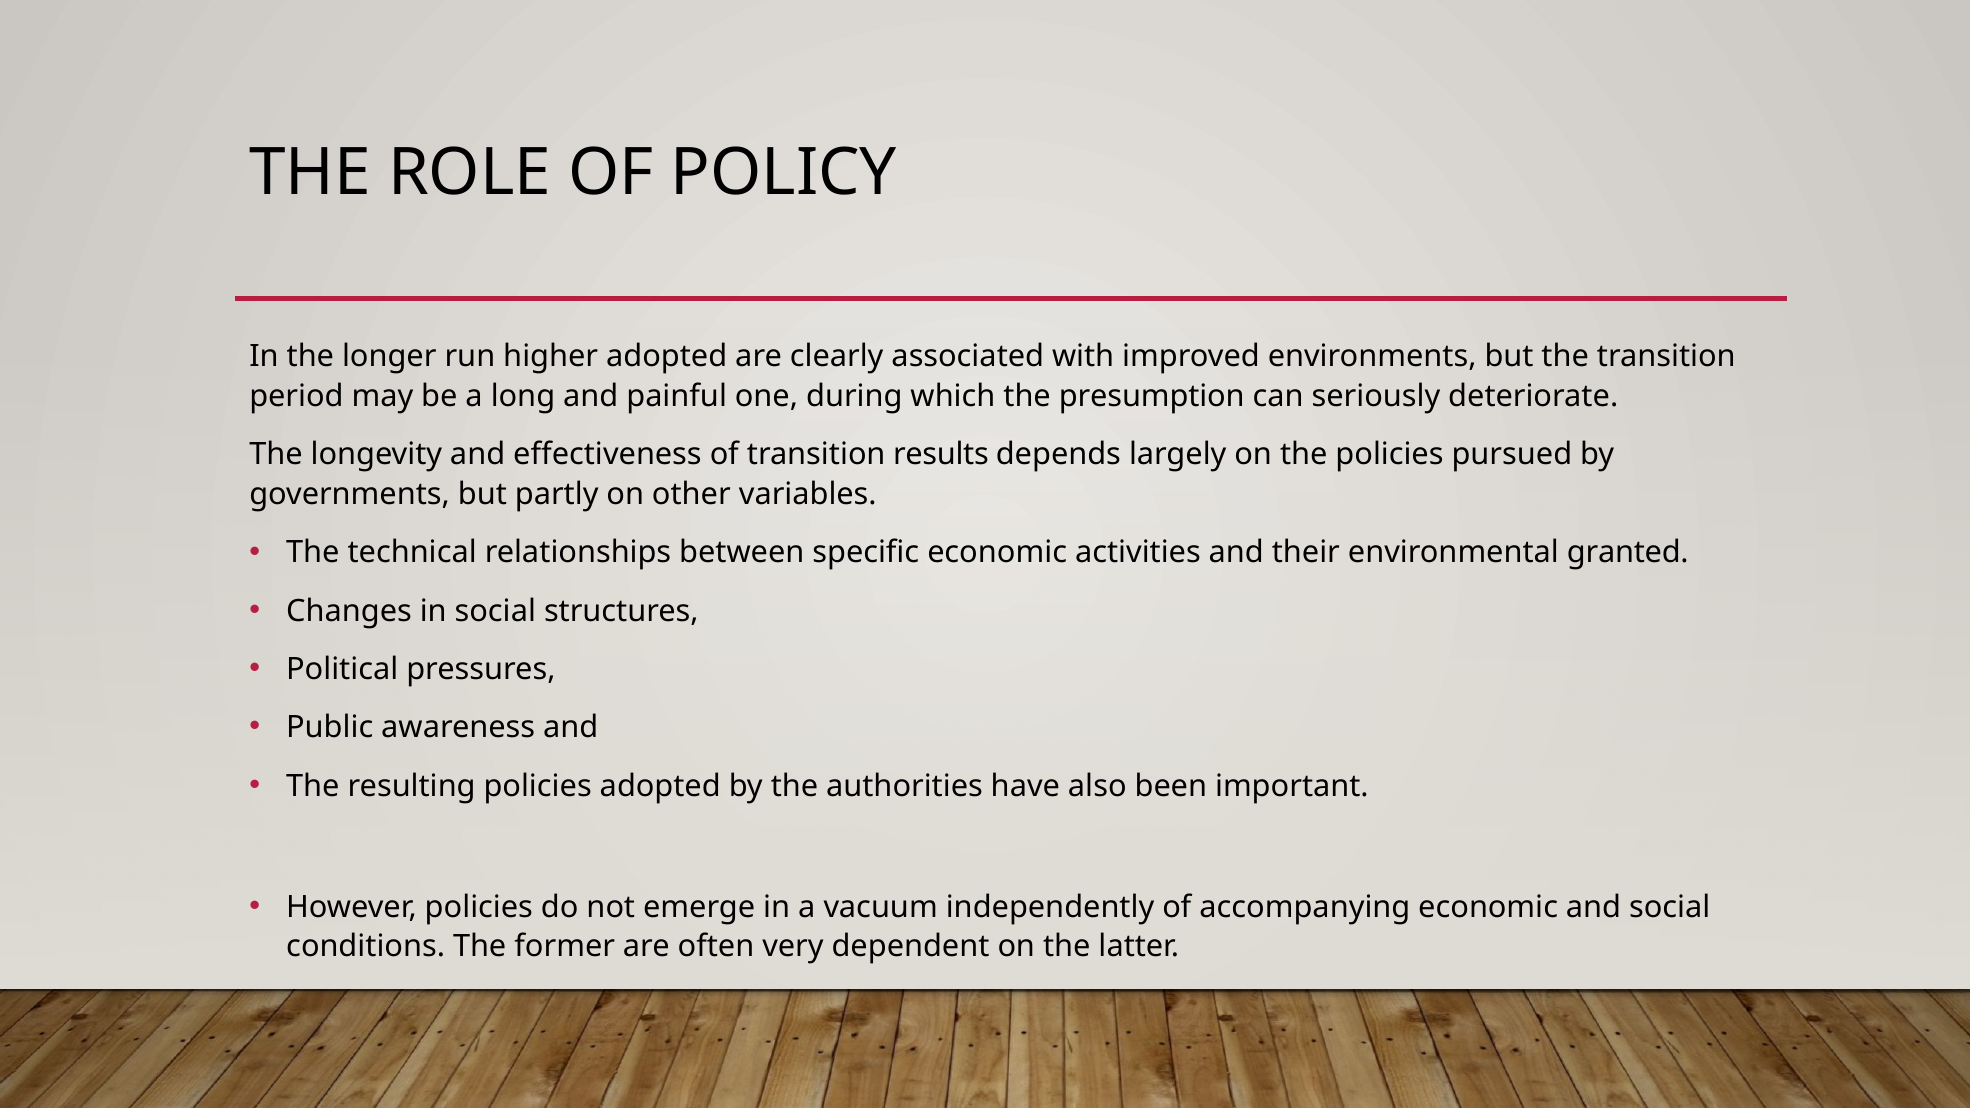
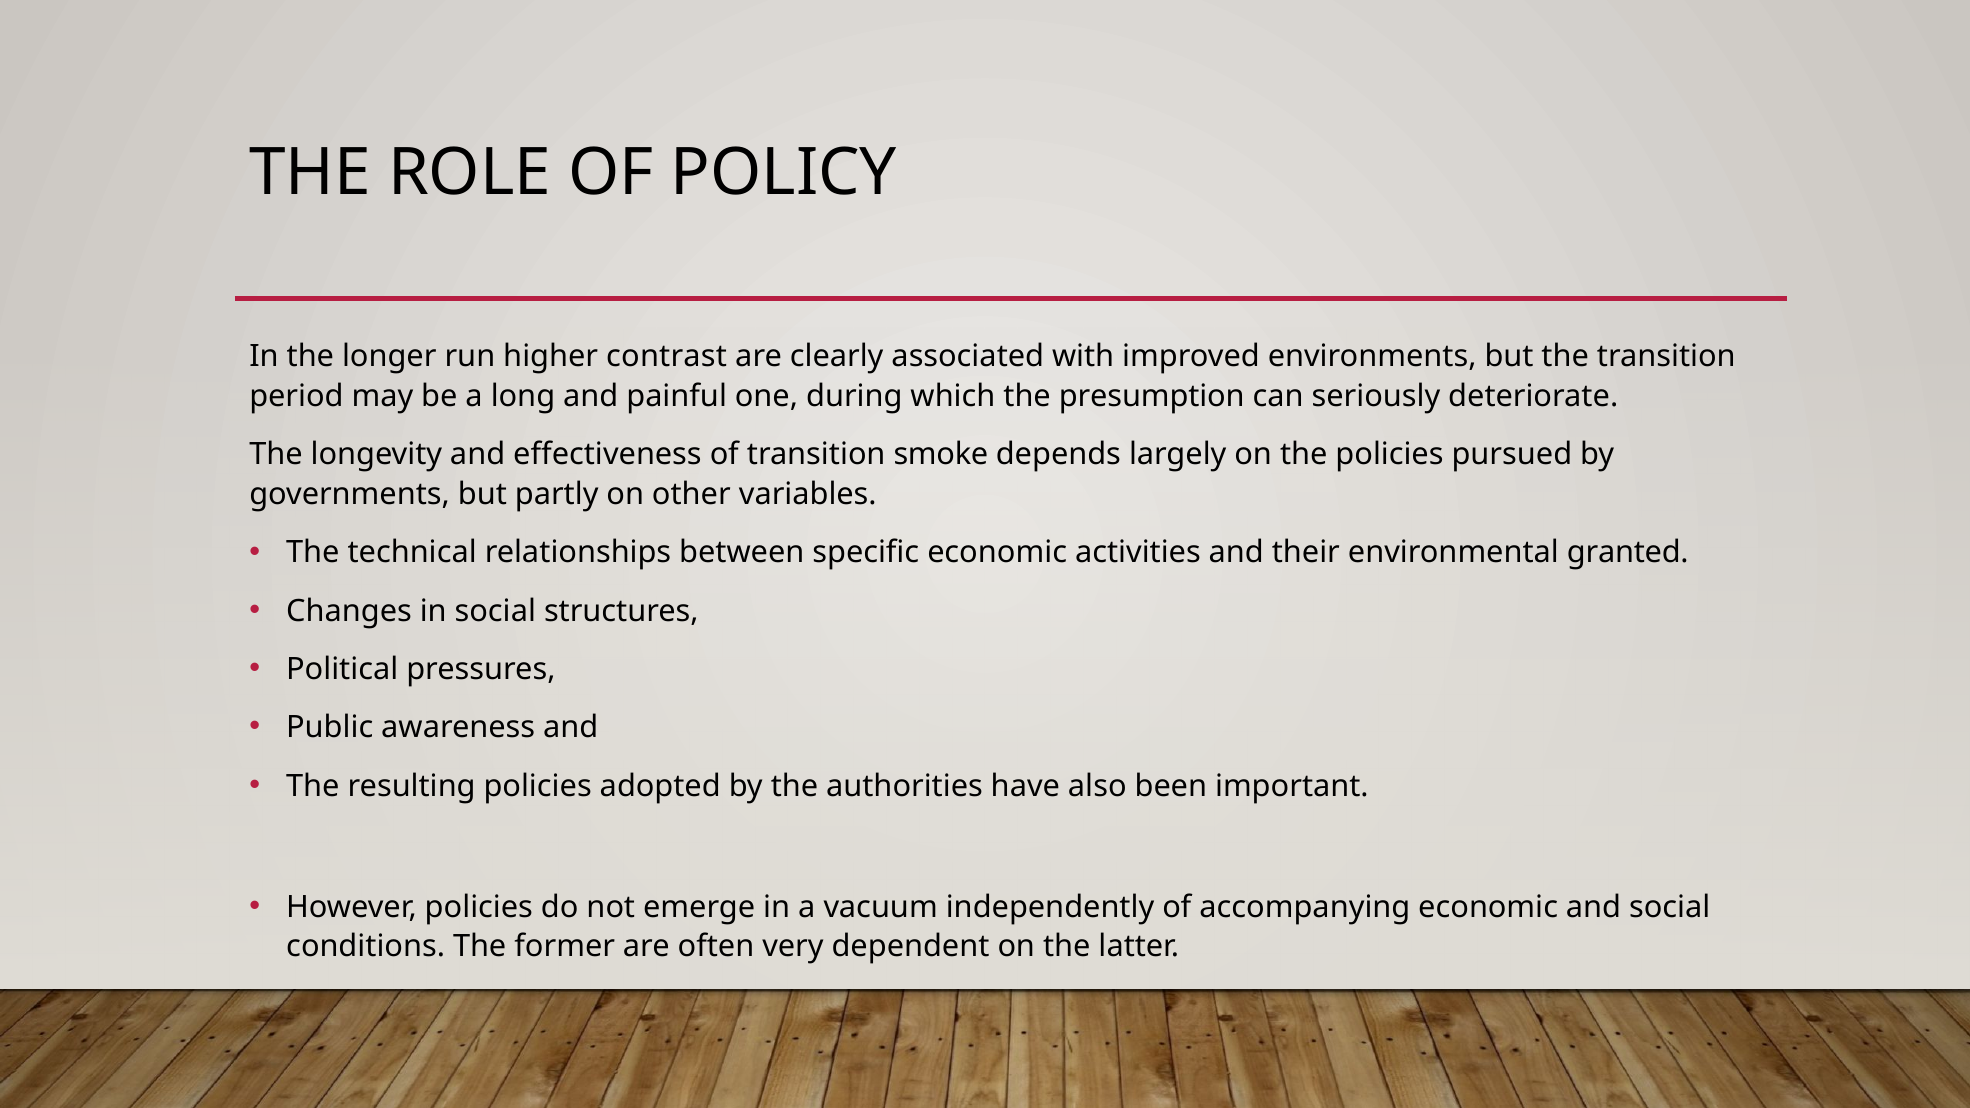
higher adopted: adopted -> contrast (667, 357)
results: results -> smoke (941, 455)
